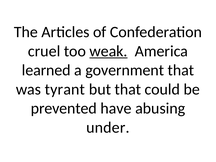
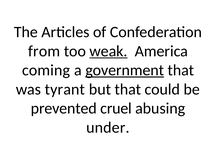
cruel: cruel -> from (44, 51)
learned: learned -> coming (46, 70)
government underline: none -> present (125, 70)
have: have -> cruel (116, 108)
